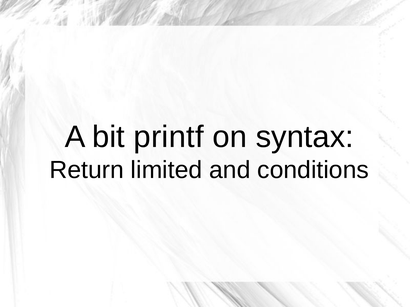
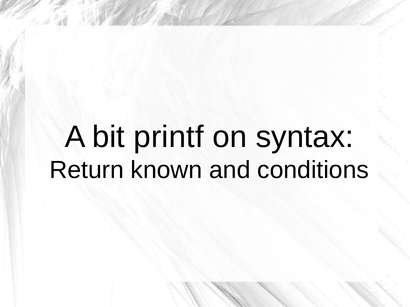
limited: limited -> known (166, 170)
